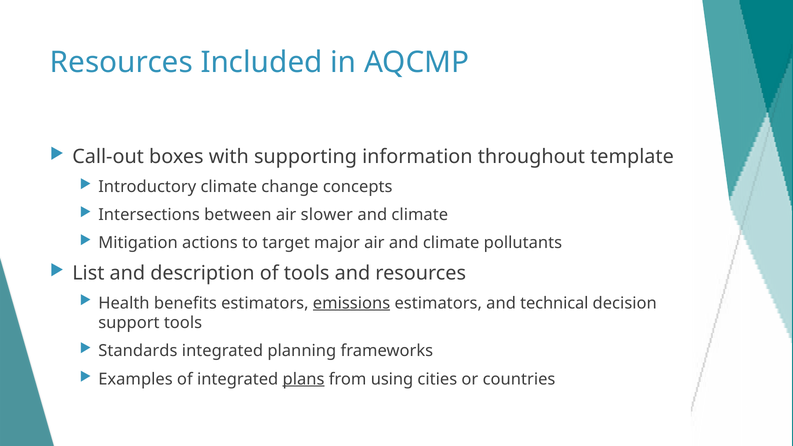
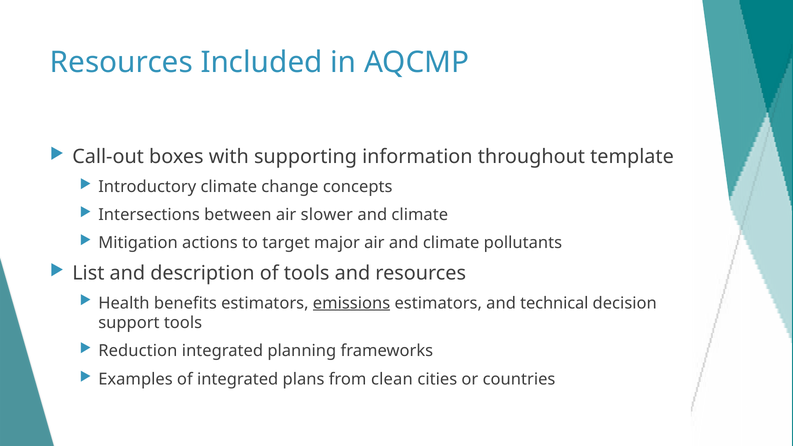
Standards: Standards -> Reduction (138, 351)
plans underline: present -> none (304, 379)
using: using -> clean (392, 379)
